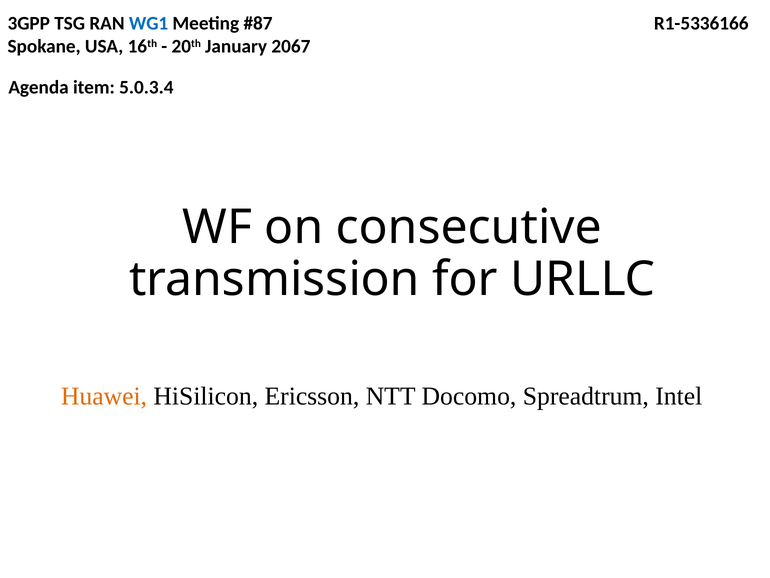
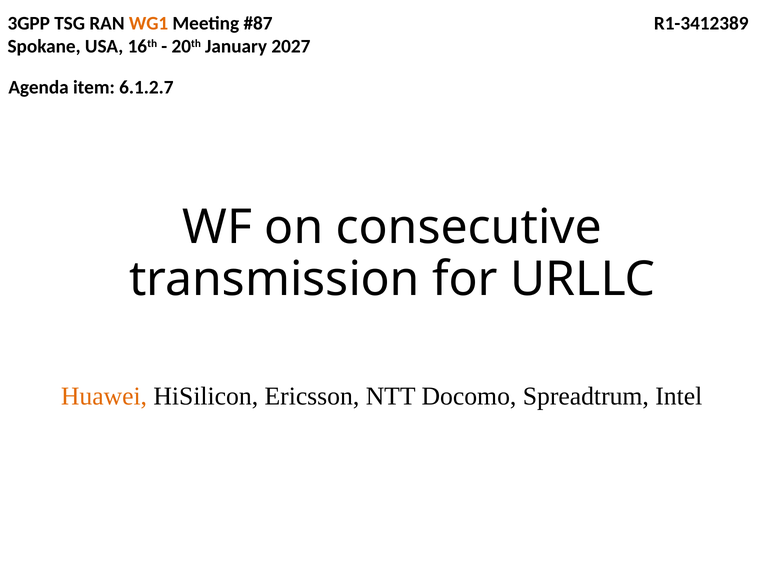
WG1 colour: blue -> orange (149, 23)
R1-5336166: R1-5336166 -> R1-3412389 (701, 23)
2067: 2067 -> 2027 (291, 47)
5.0.3.4: 5.0.3.4 -> 6.1.2.7 (146, 87)
